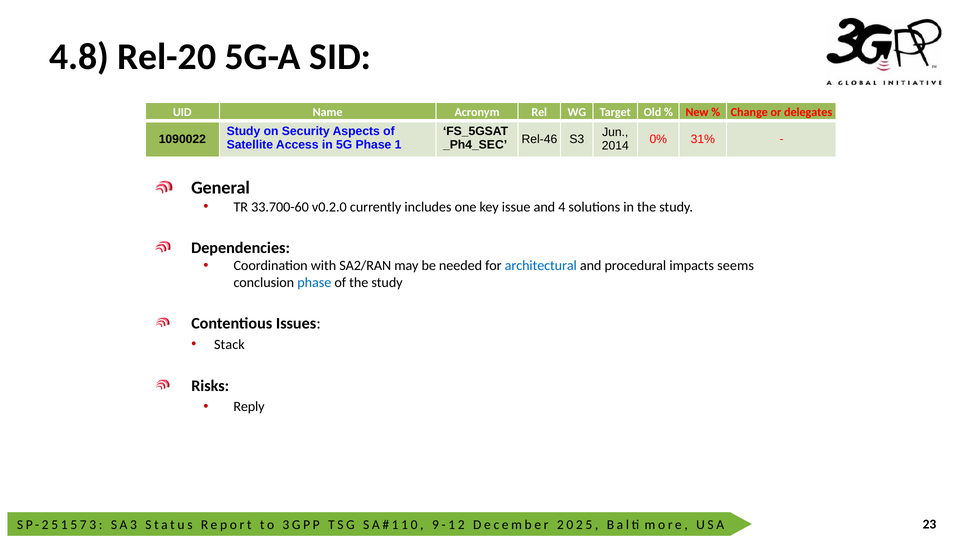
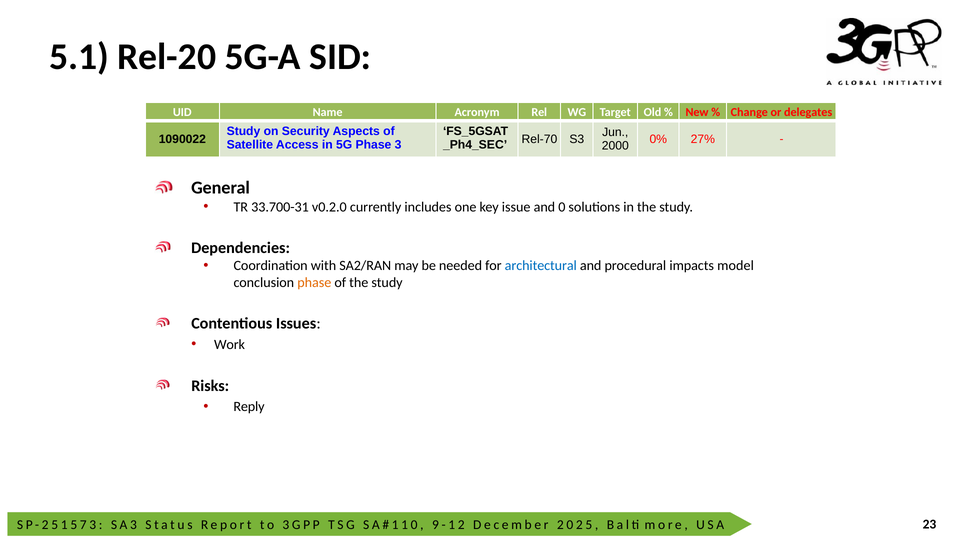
4.8: 4.8 -> 5.1 (79, 57)
31%: 31% -> 27% (703, 140)
1: 1 -> 3 (398, 145)
Rel-46: Rel-46 -> Rel-70 (539, 139)
2014: 2014 -> 2000 (615, 146)
33.700-60: 33.700-60 -> 33.700-31 (280, 207)
4: 4 -> 0 (562, 207)
seems: seems -> model (736, 266)
phase colour: blue -> orange (314, 283)
Stack: Stack -> Work (229, 345)
